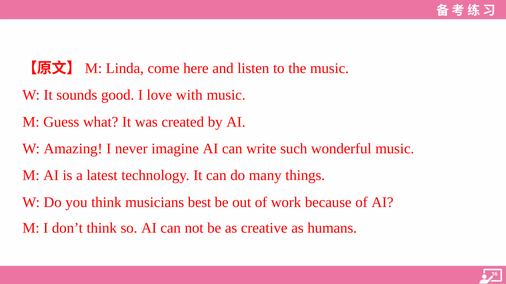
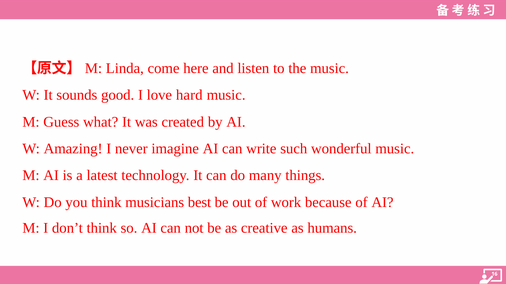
with: with -> hard (189, 95)
